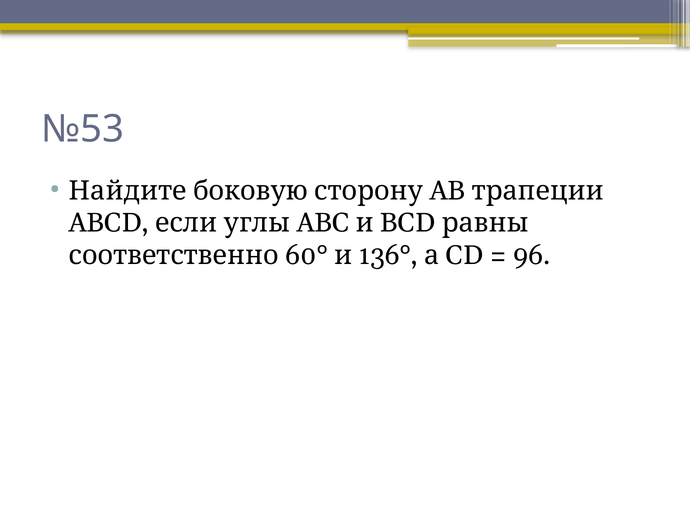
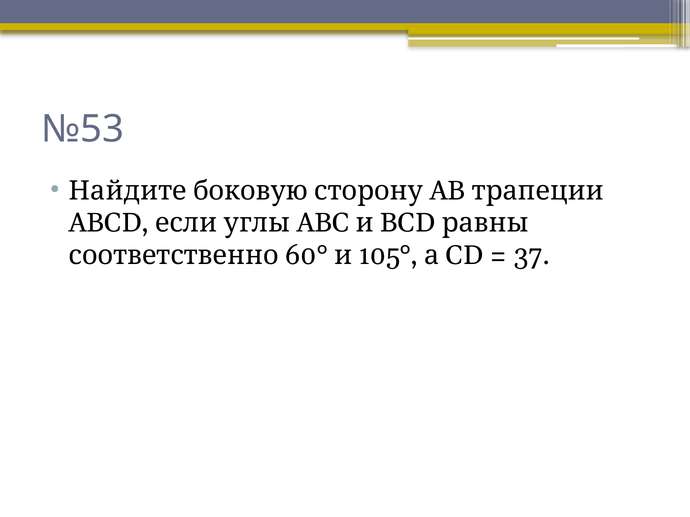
136°: 136° -> 105° (388, 256)
96: 96 -> 37 (532, 256)
